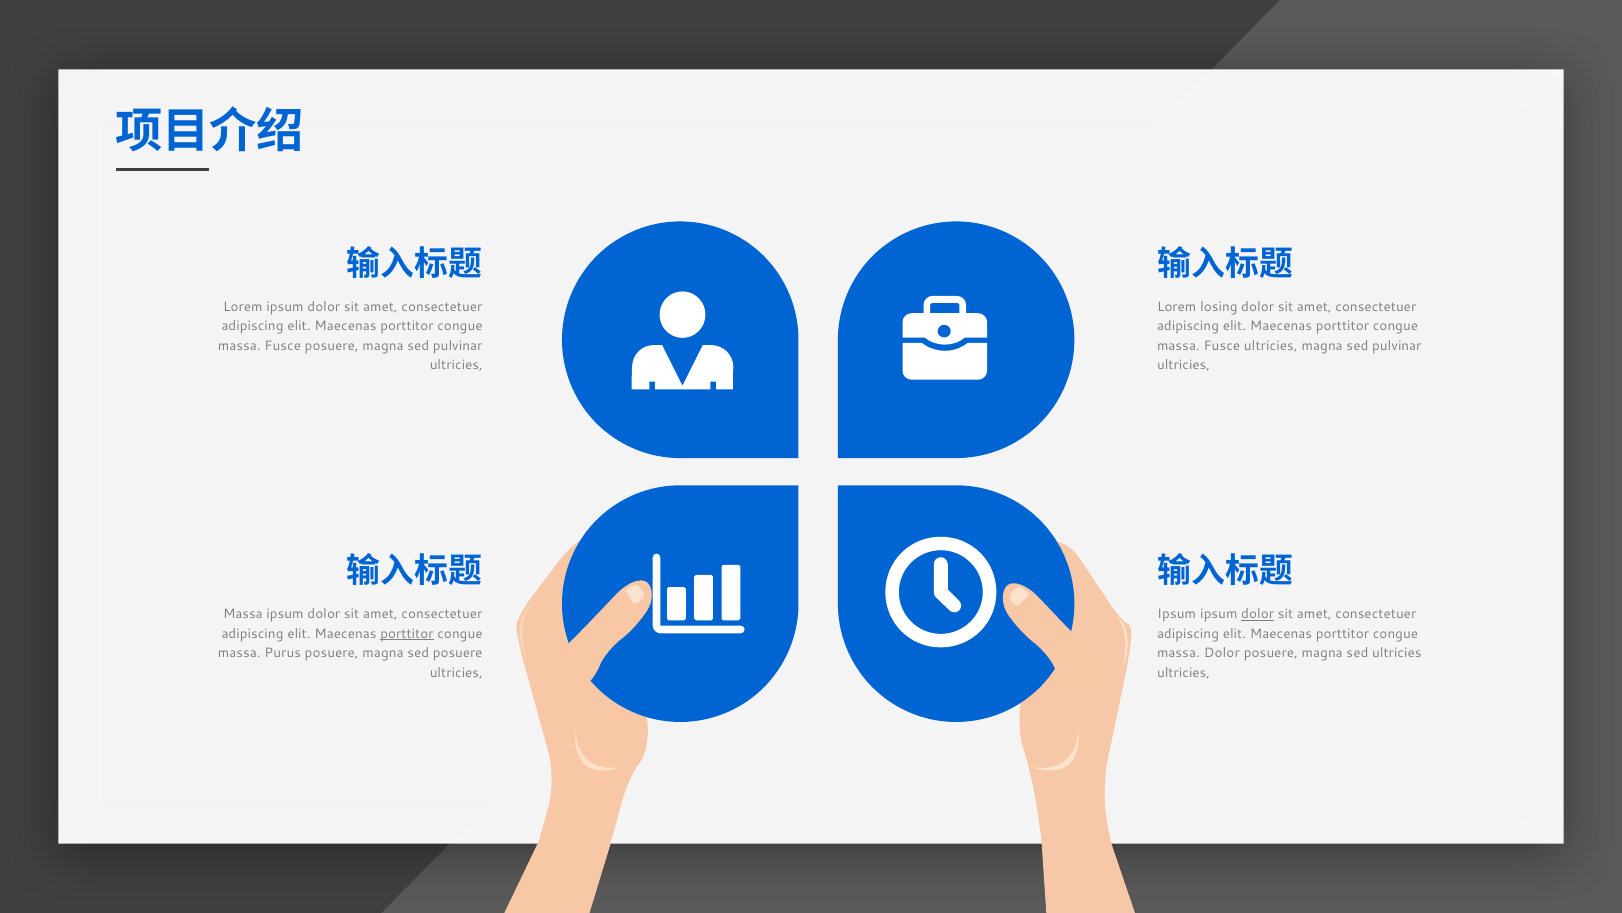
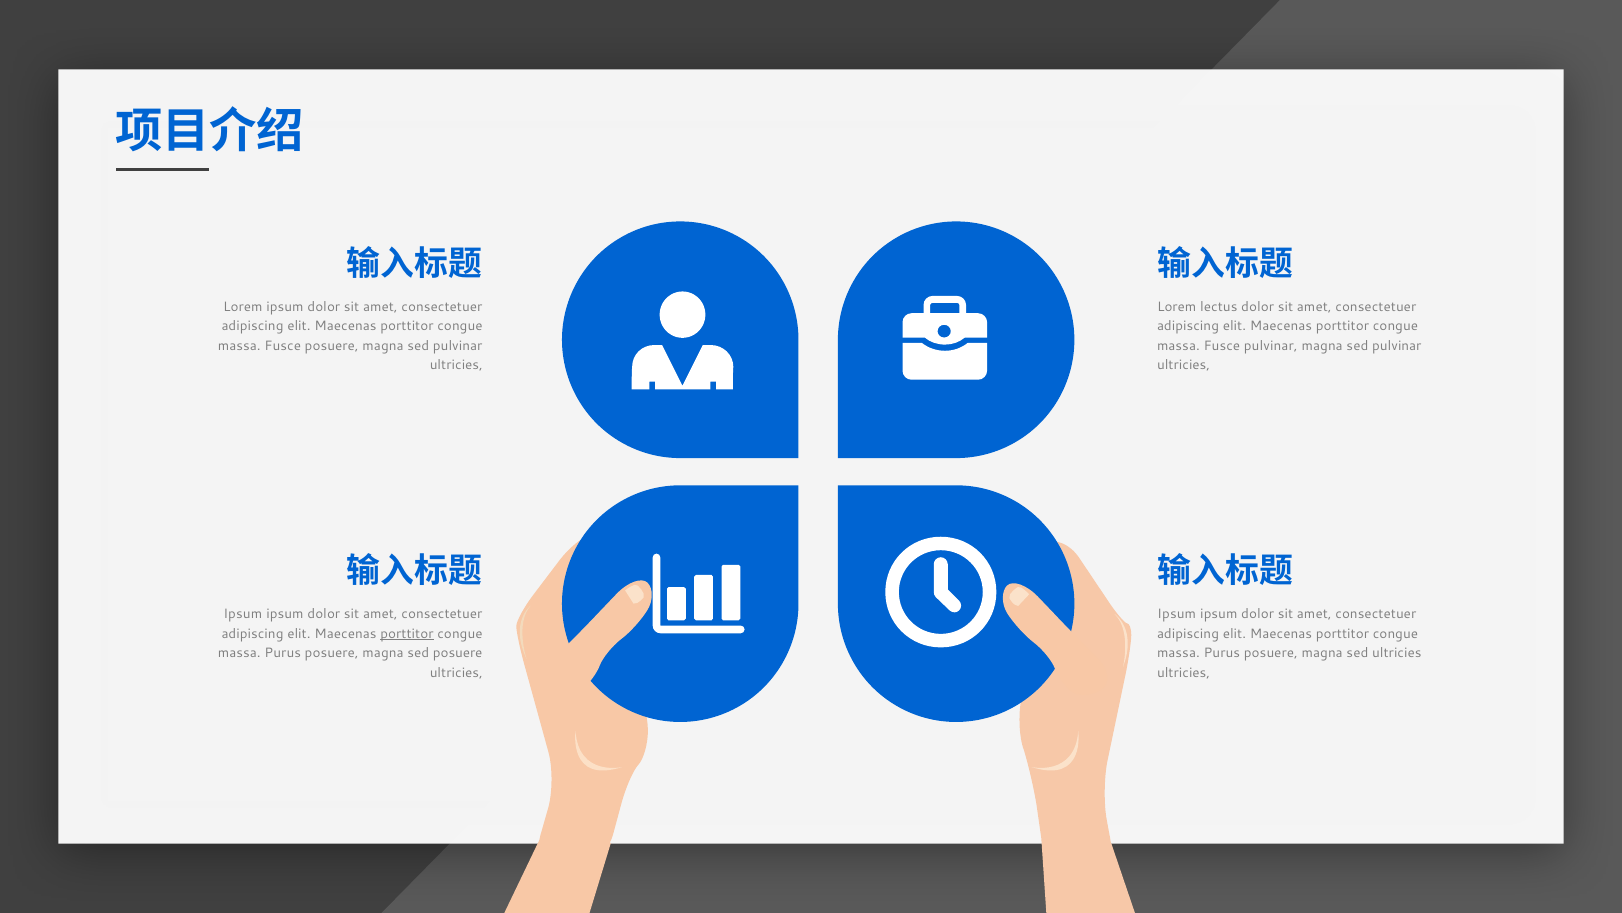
losing: losing -> lectus (1219, 307)
Fusce ultricies: ultricies -> pulvinar (1271, 346)
Massa: Massa -> Ipsum (243, 614)
dolor underline: present -> none (1258, 614)
Dolor: Dolor -> Purus (1222, 653)
